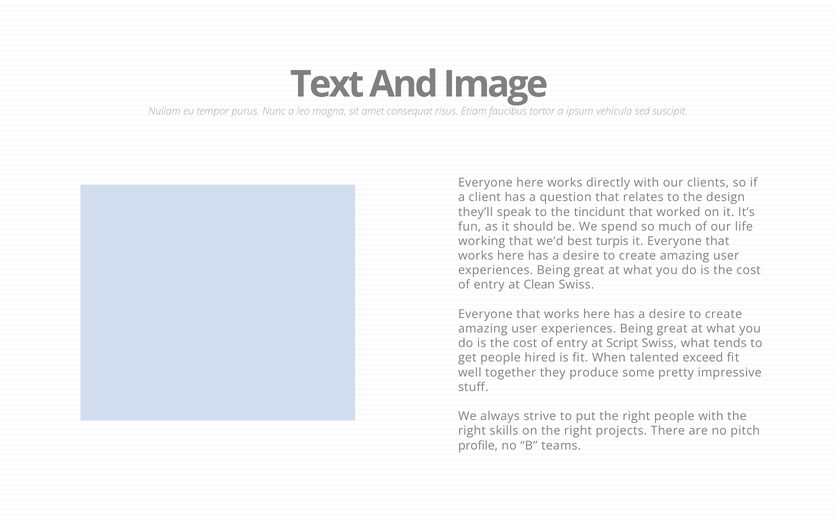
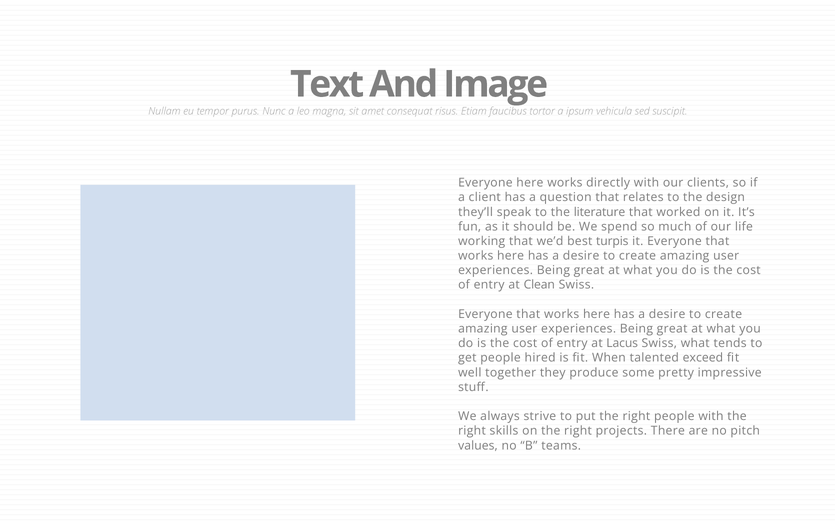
tincidunt: tincidunt -> literature (599, 212)
Script: Script -> Lacus (622, 343)
profile: profile -> values (478, 445)
